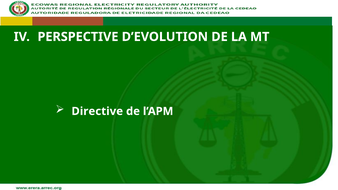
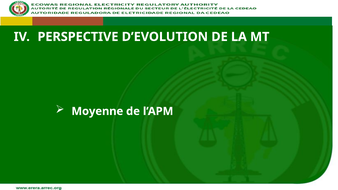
Directive: Directive -> Moyenne (97, 111)
